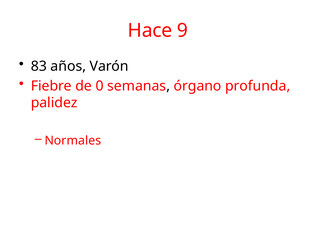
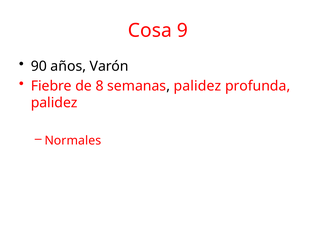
Hace: Hace -> Cosa (150, 31)
83: 83 -> 90 (39, 66)
0: 0 -> 8 (100, 86)
semanas órgano: órgano -> palidez (198, 86)
